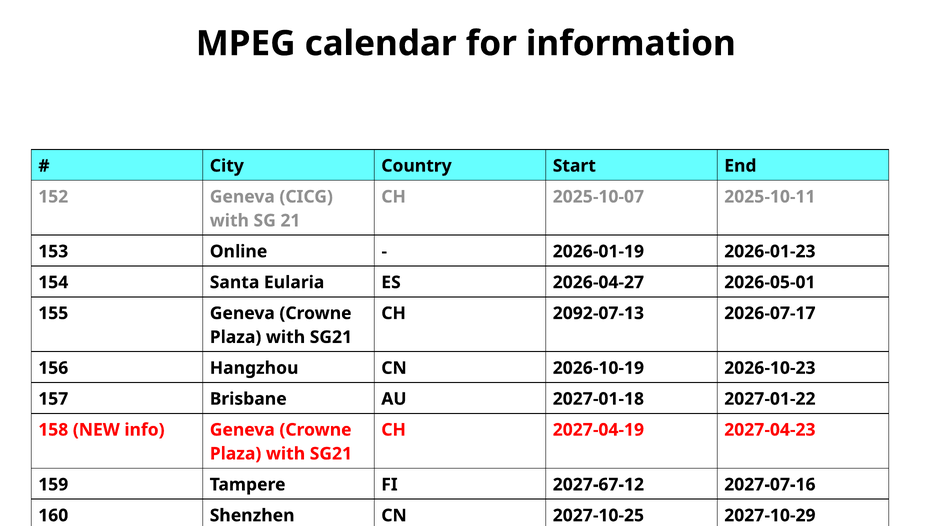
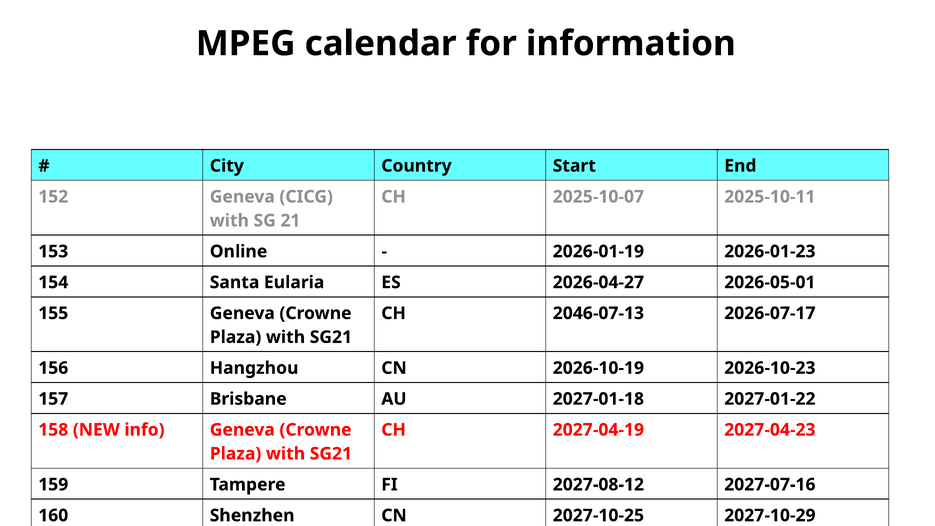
2092-07-13: 2092-07-13 -> 2046-07-13 (598, 313)
2027-67-12: 2027-67-12 -> 2027-08-12 (598, 485)
